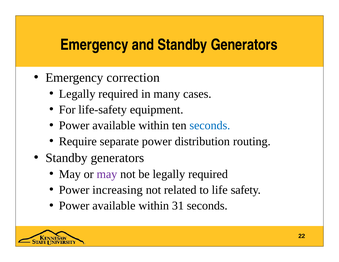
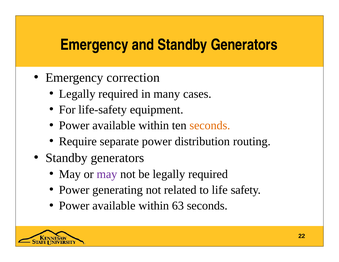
seconds colour: blue -> orange (210, 125)
increasing: increasing -> generating (118, 190)
31: 31 -> 63 (178, 206)
